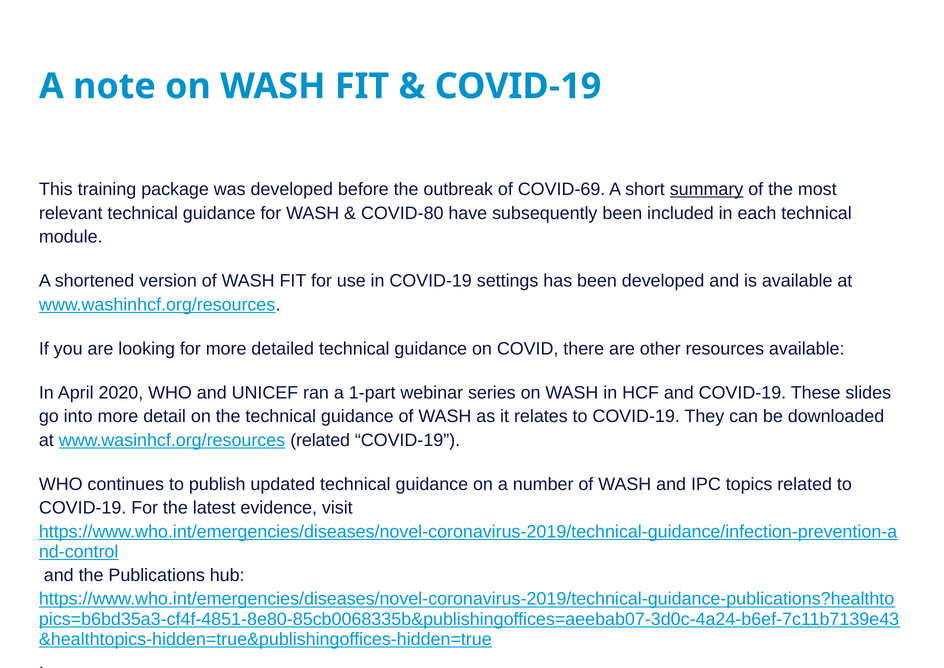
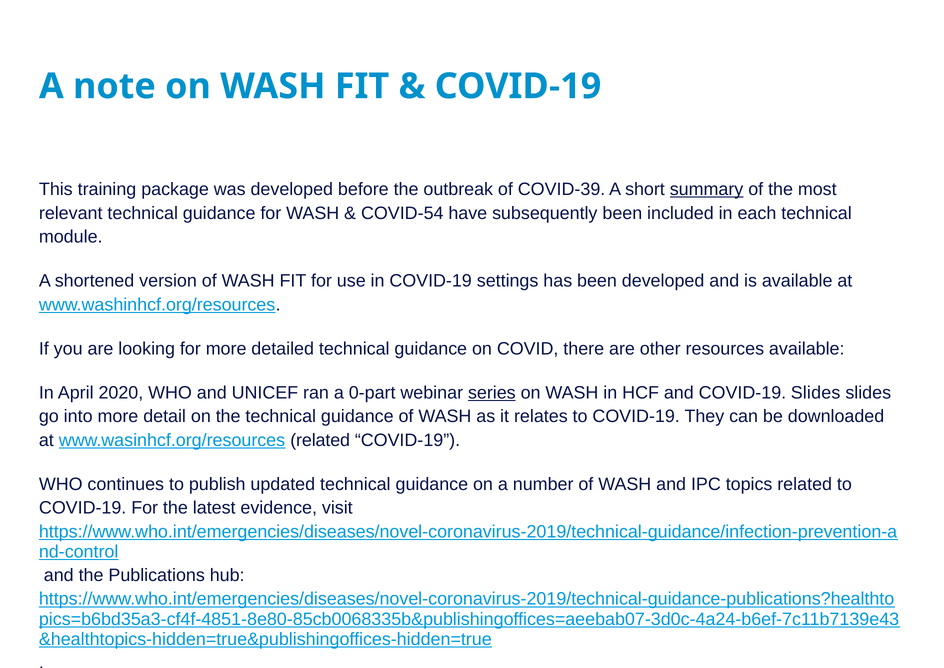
COVID-69: COVID-69 -> COVID-39 (562, 189)
COVID-80: COVID-80 -> COVID-54 (402, 213)
1-part: 1-part -> 0-part (372, 393)
series underline: none -> present (492, 393)
COVID-19 These: These -> Slides (816, 393)
